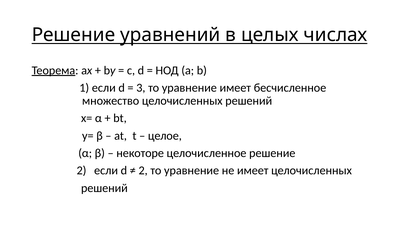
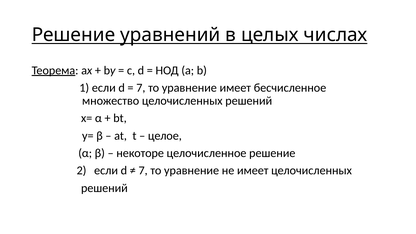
3: 3 -> 7 (141, 88)
2: 2 -> 7 (143, 171)
